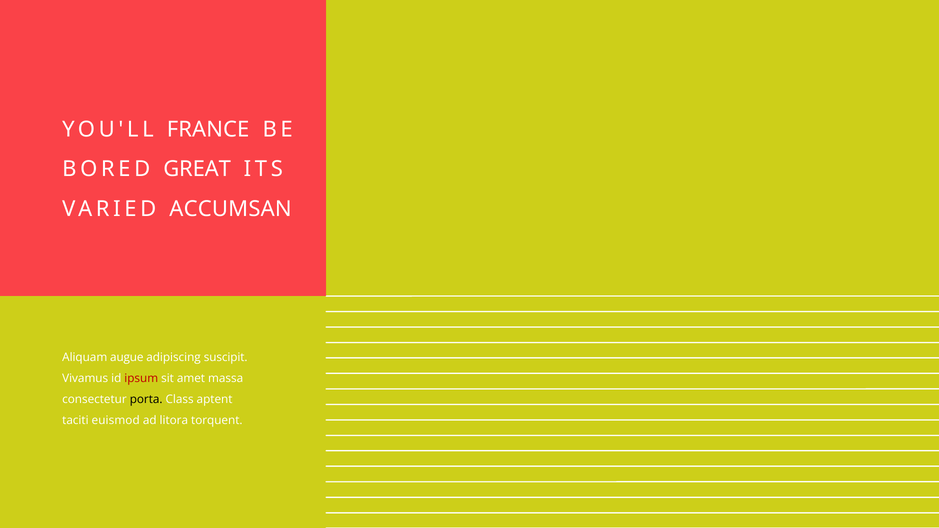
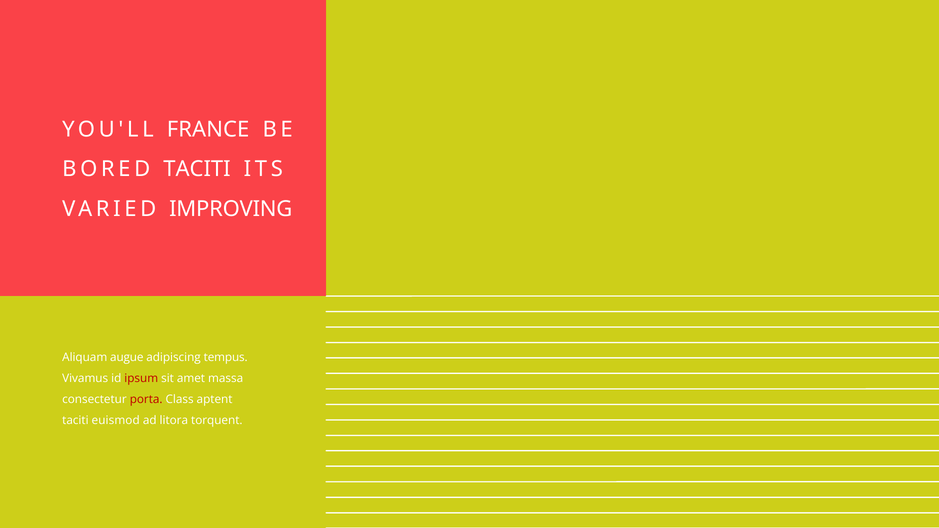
BORED GREAT: GREAT -> TACITI (197, 169)
ACCUMSAN: ACCUMSAN -> IMPROVING (231, 209)
suscipit: suscipit -> tempus (226, 357)
porta colour: black -> red (146, 400)
